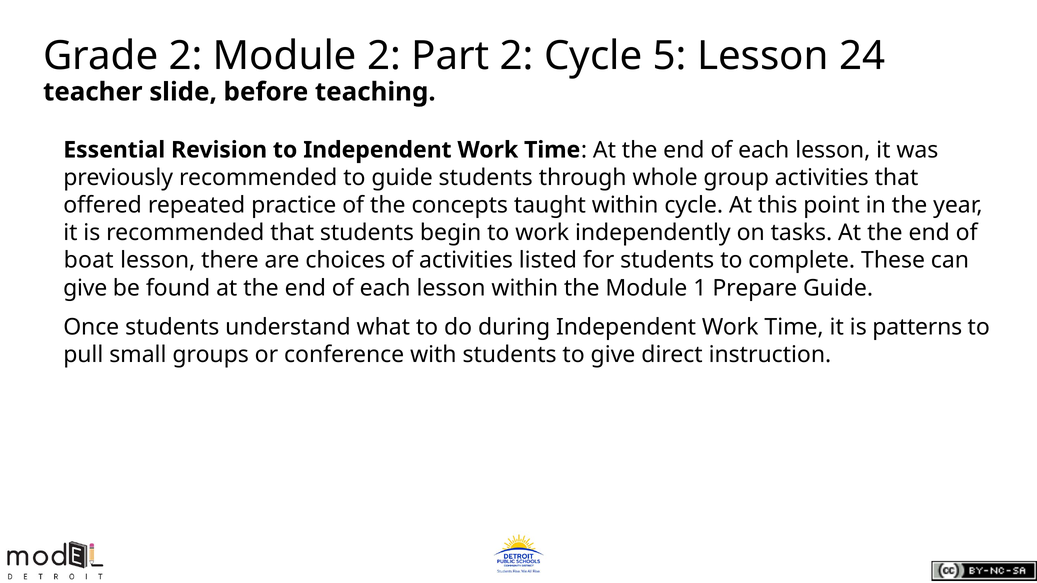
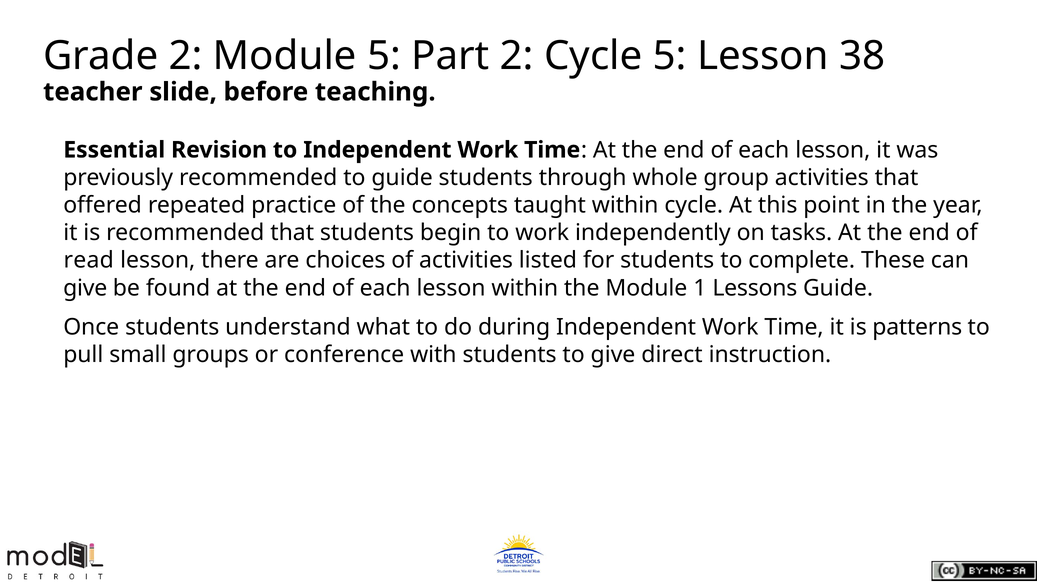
Module 2: 2 -> 5 (384, 56)
24: 24 -> 38 (862, 56)
boat: boat -> read (89, 261)
Prepare: Prepare -> Lessons (755, 288)
